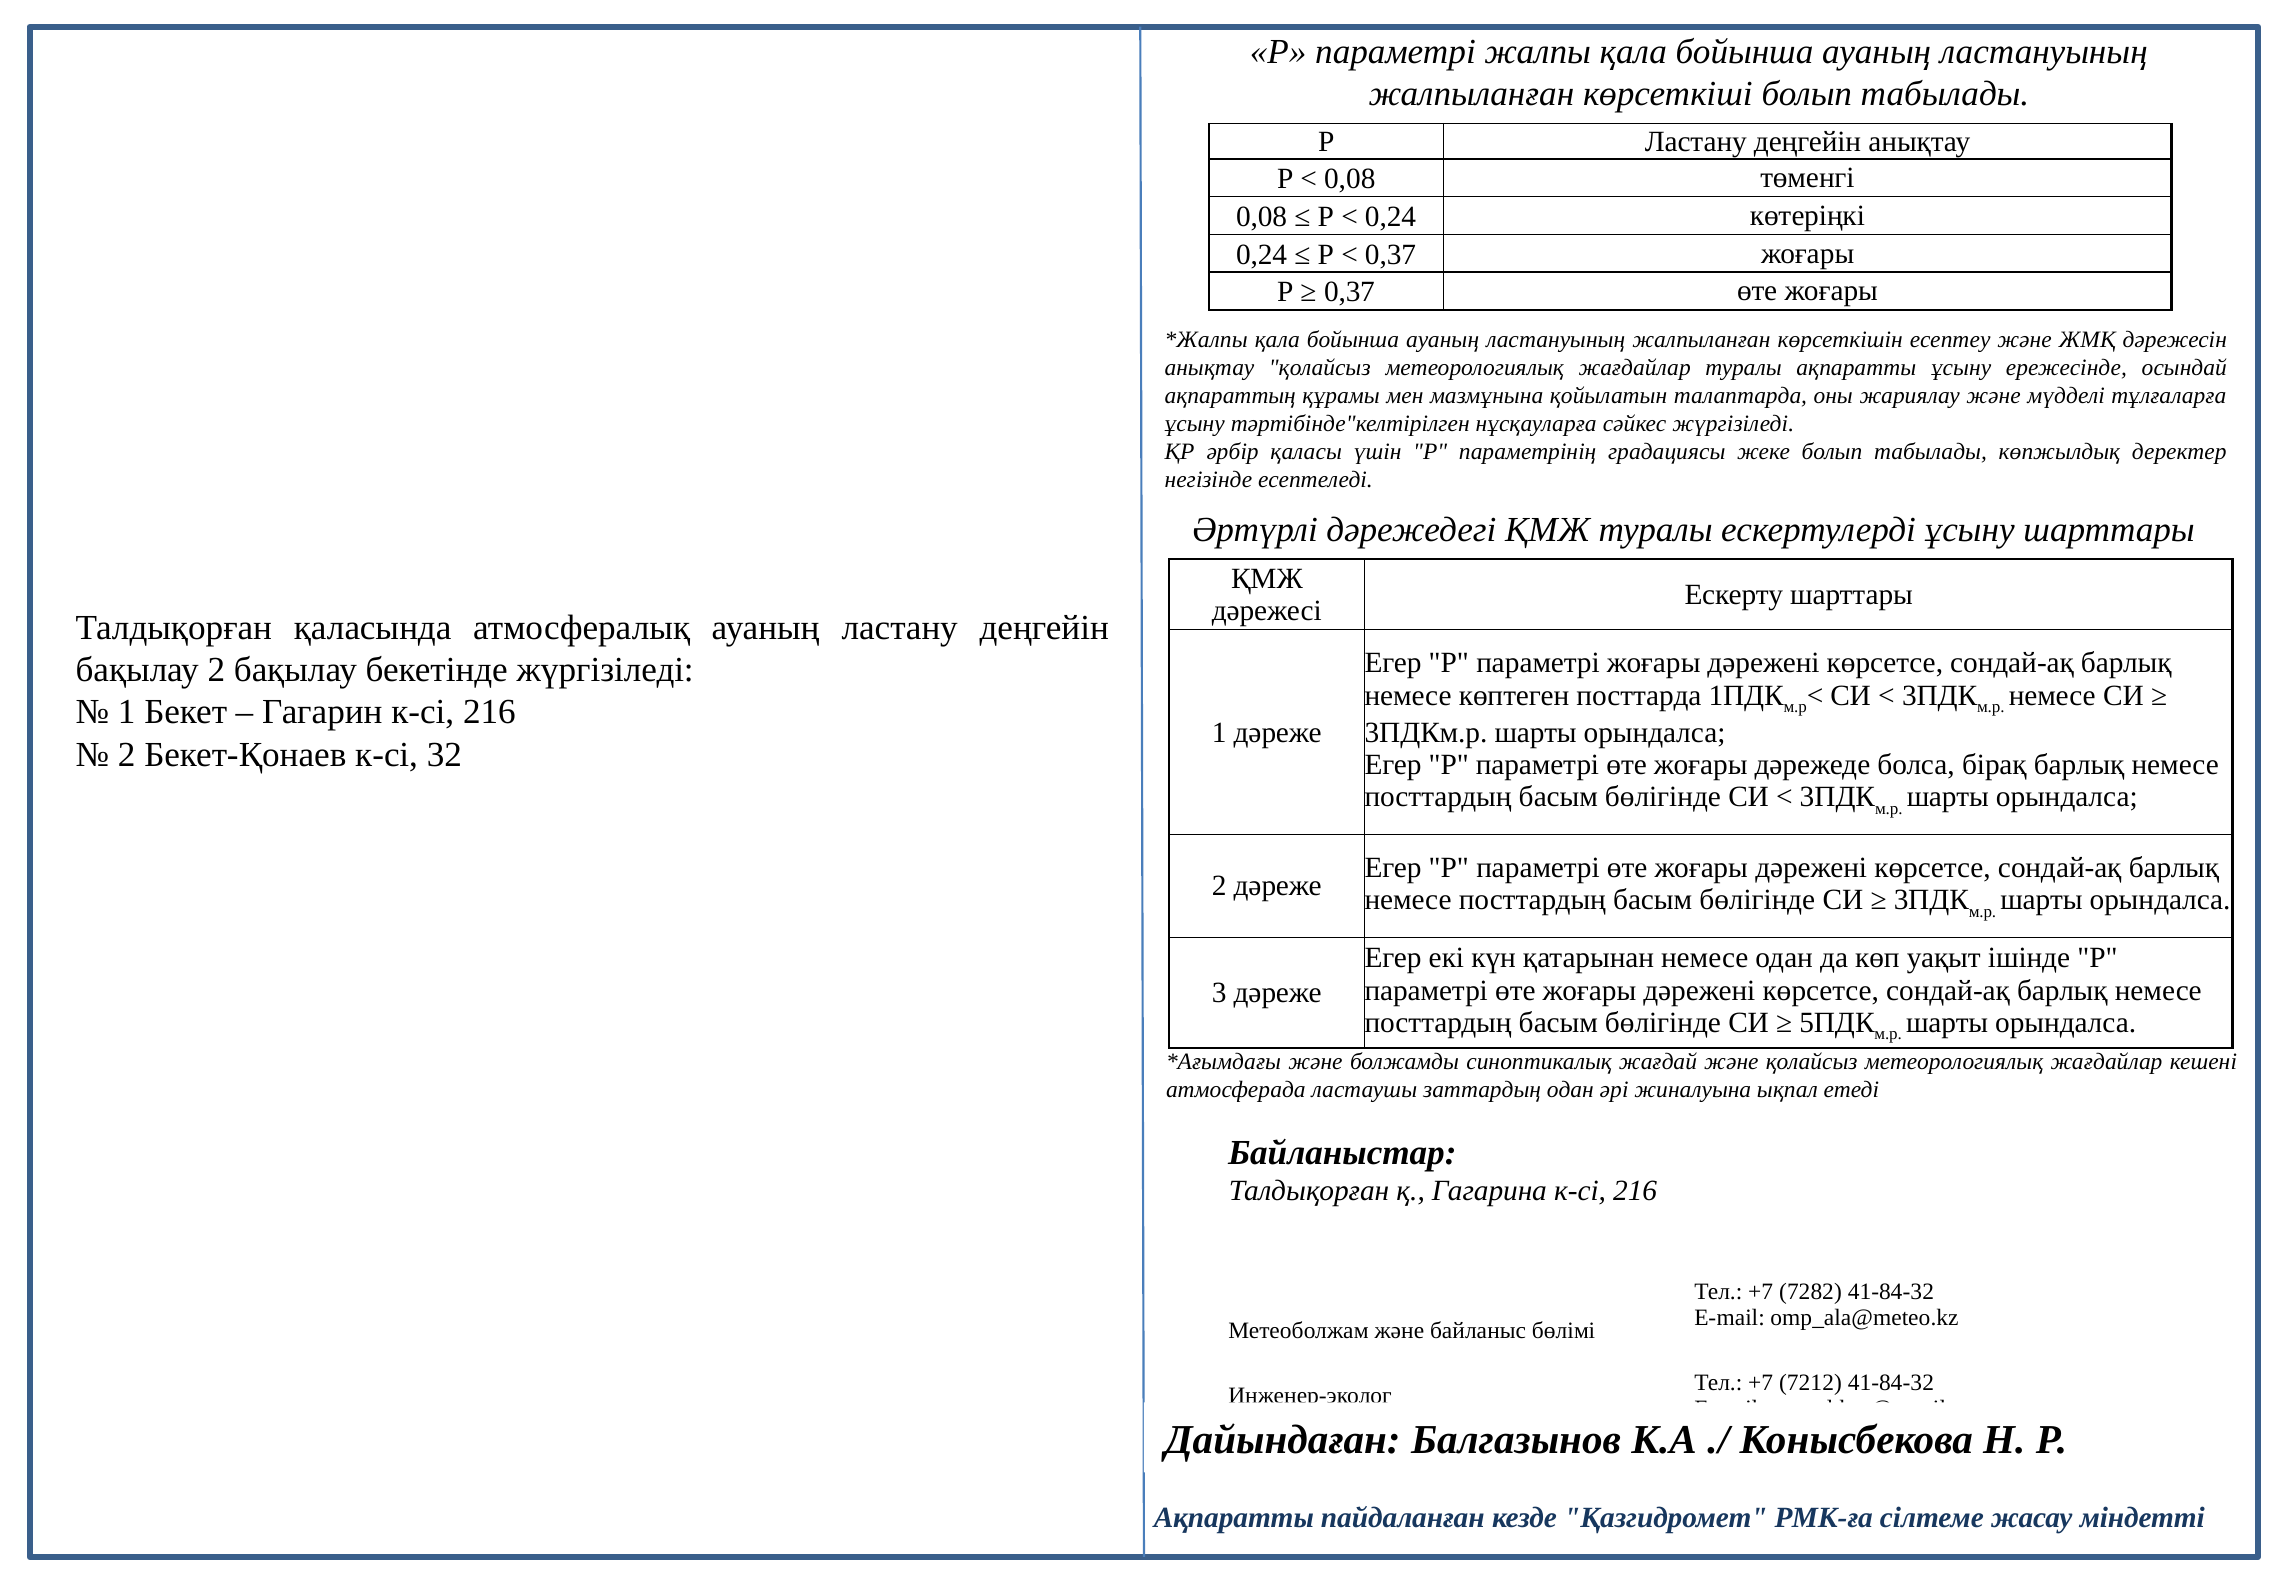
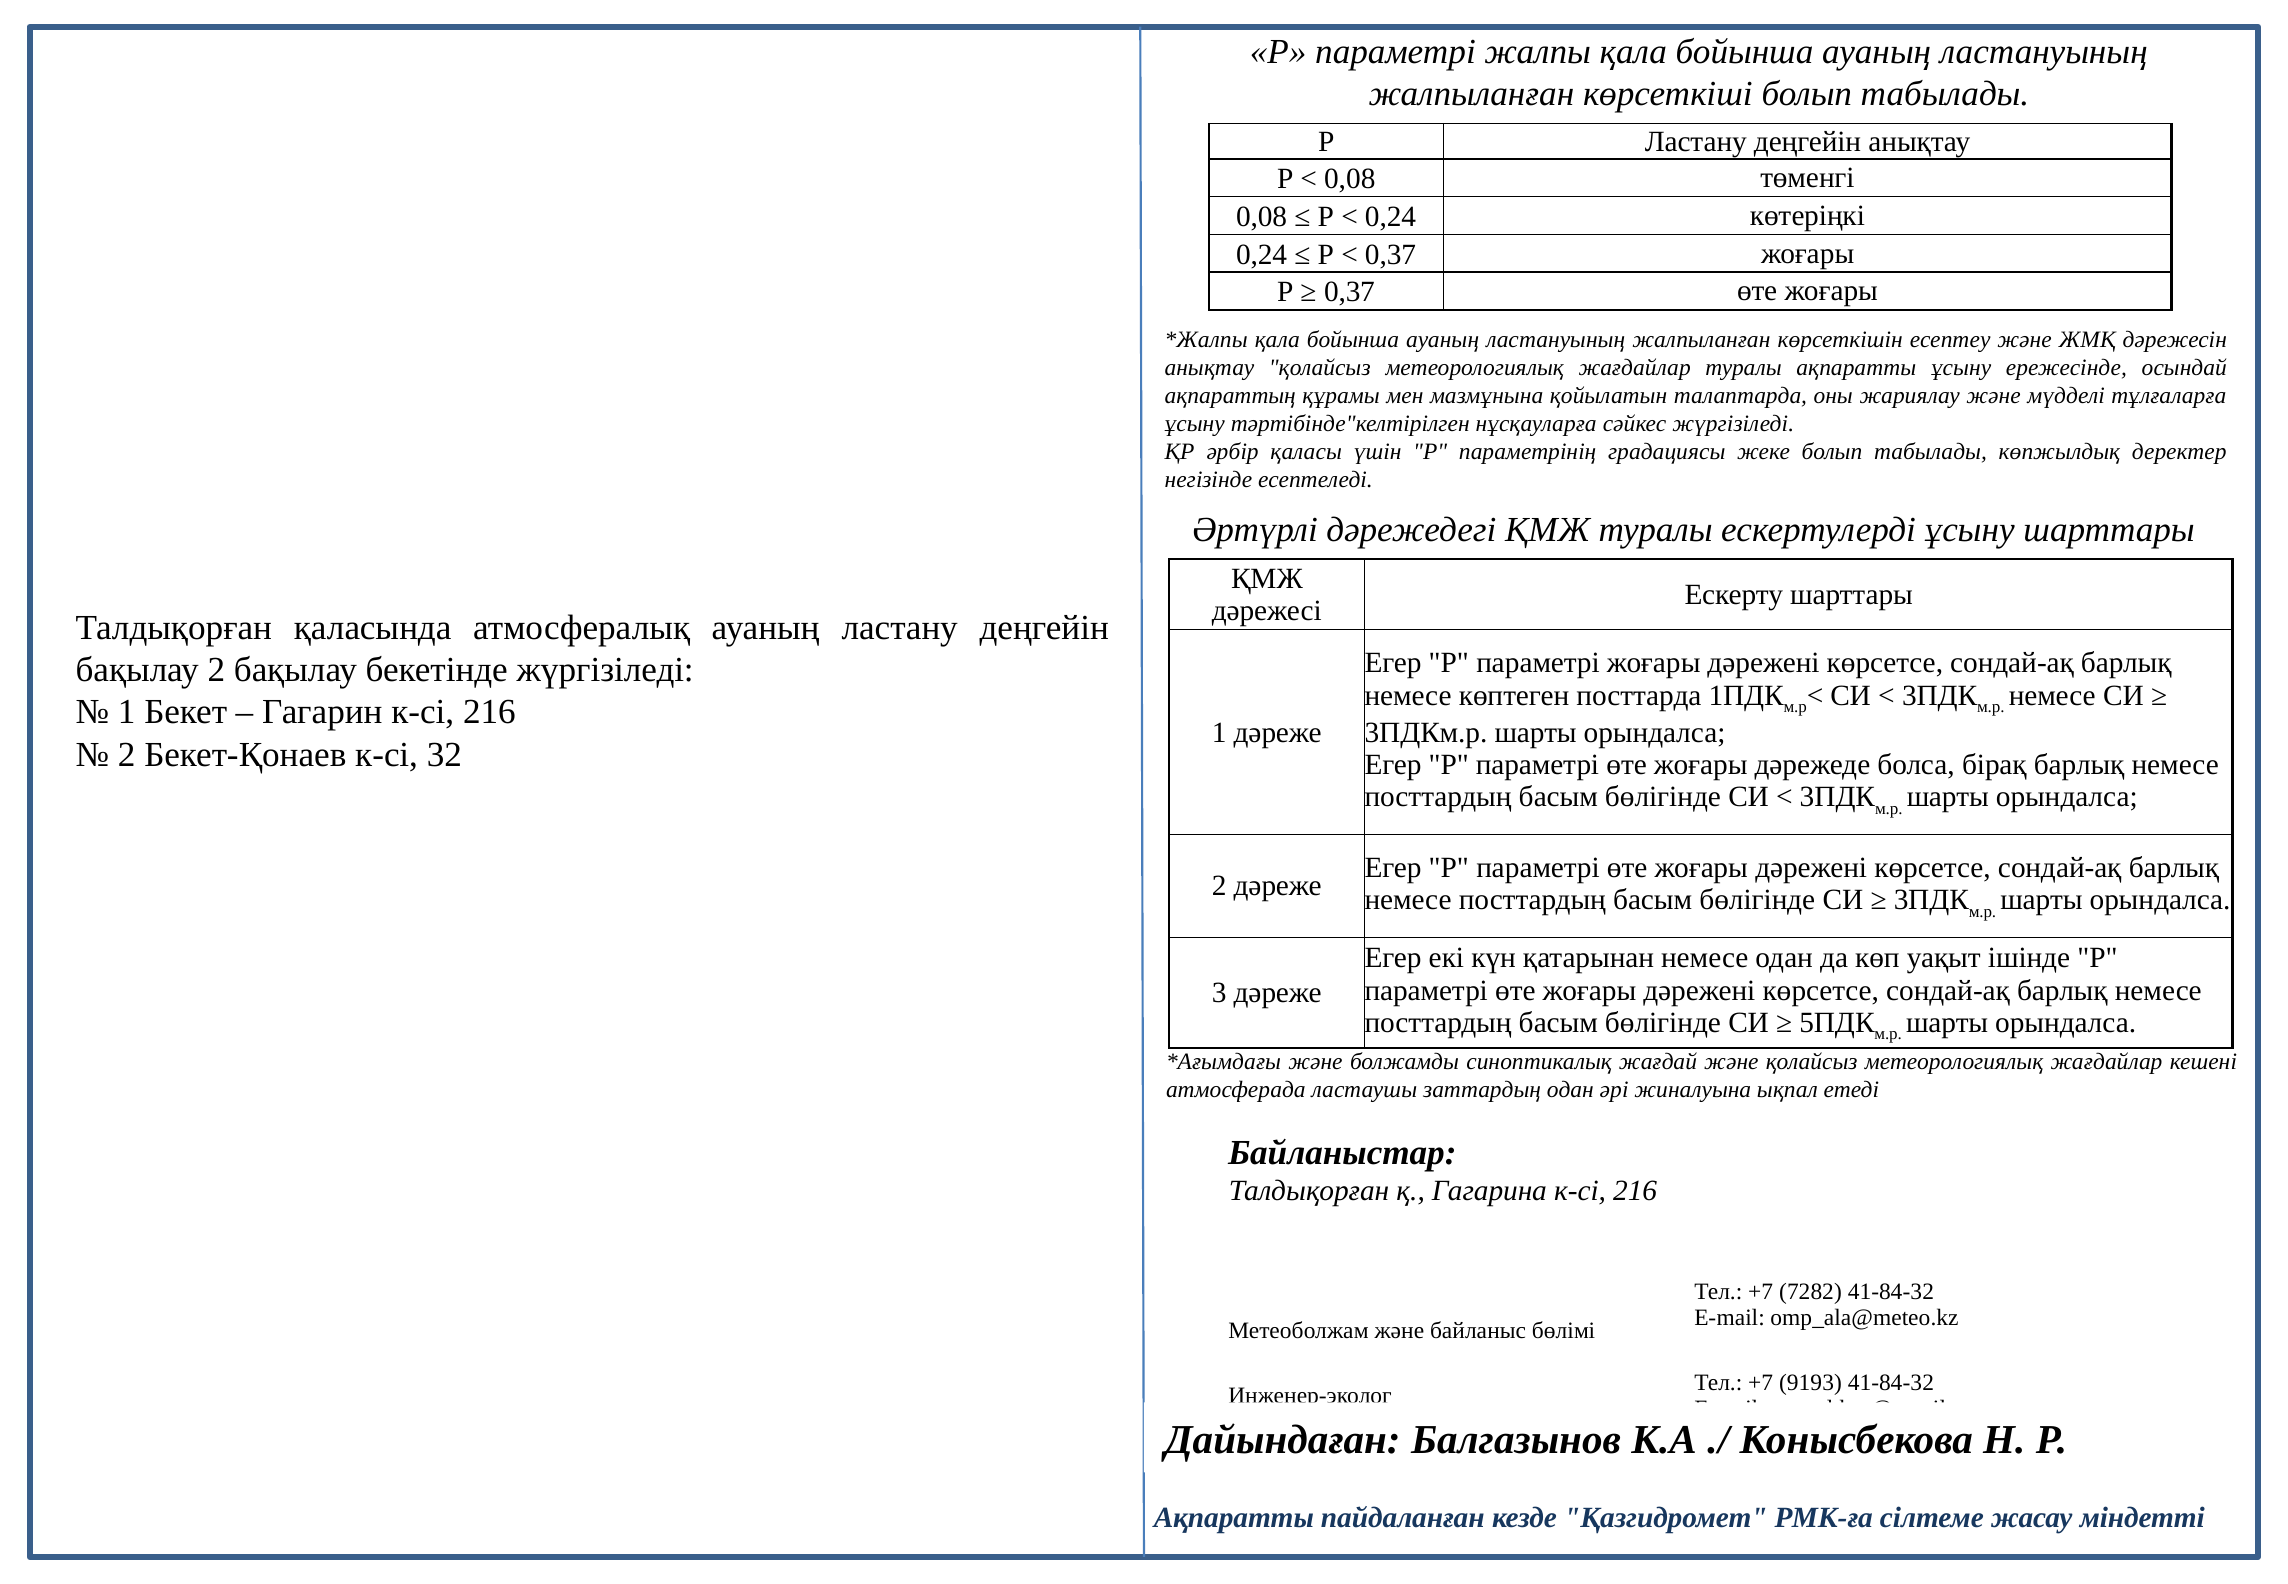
7212: 7212 -> 9193 (1810, 1383)
